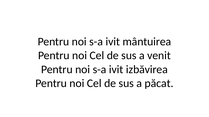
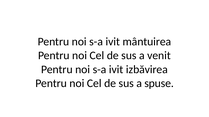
păcat: păcat -> spuse (159, 84)
